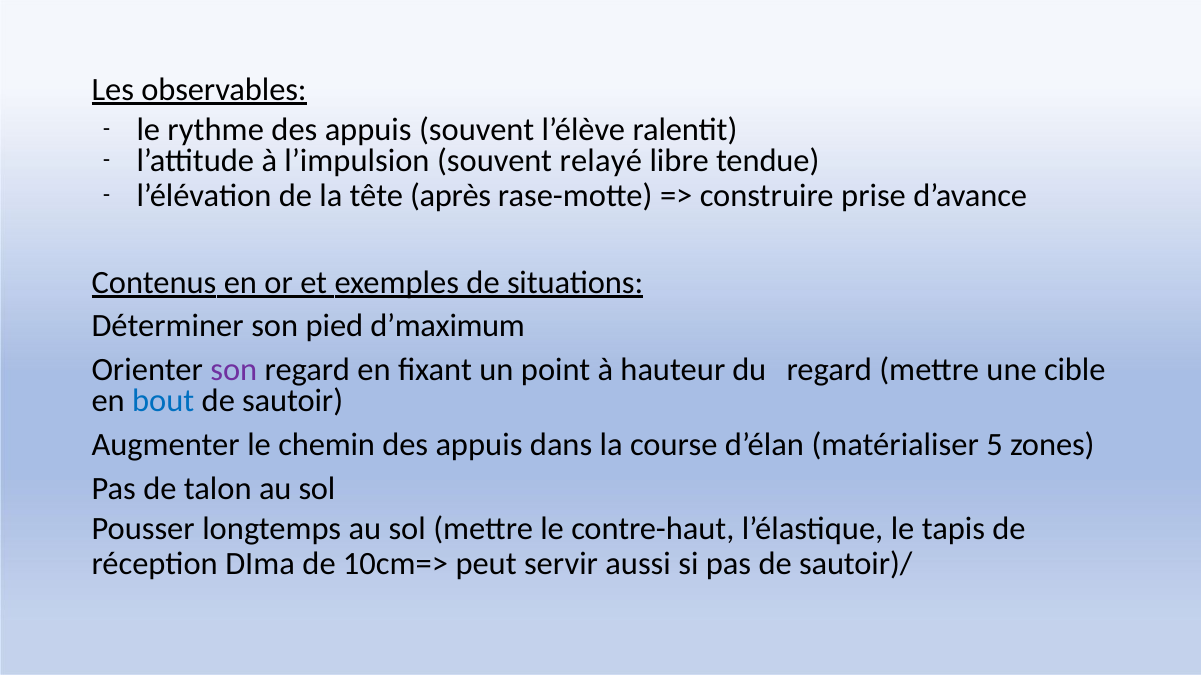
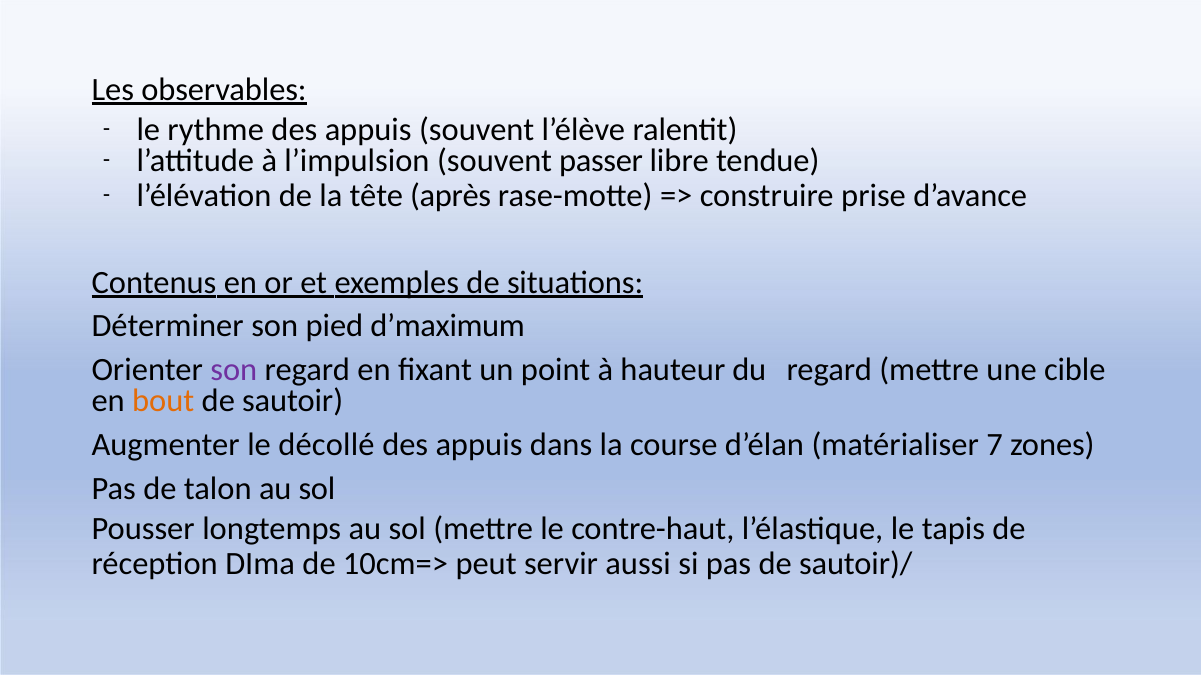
relayé: relayé -> passer (601, 161)
bout colour: blue -> orange (163, 401)
chemin: chemin -> décollé (326, 445)
5: 5 -> 7 (995, 445)
